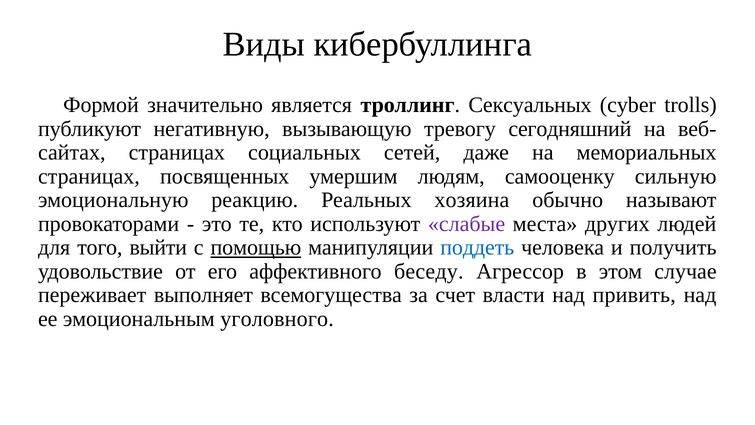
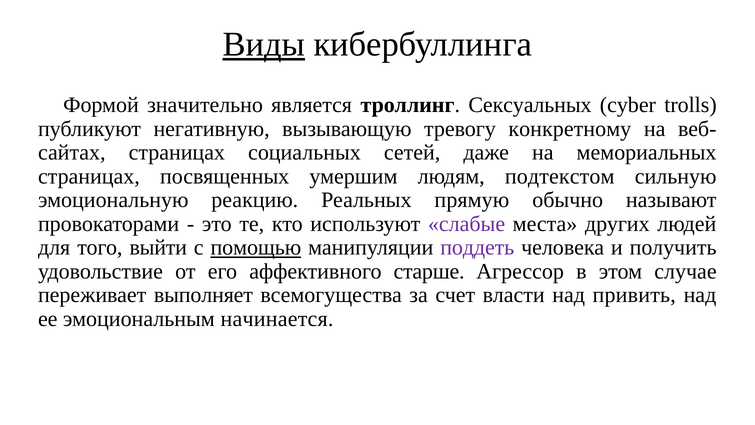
Виды underline: none -> present (264, 44)
сегодняшний: сегодняшний -> конкретному (570, 129)
самооценку: самооценку -> подтекстом (560, 176)
хозяина: хозяина -> прямую (472, 200)
поддеть colour: blue -> purple (477, 247)
беседу: беседу -> старше (429, 271)
уголовного: уголовного -> начинается (277, 319)
